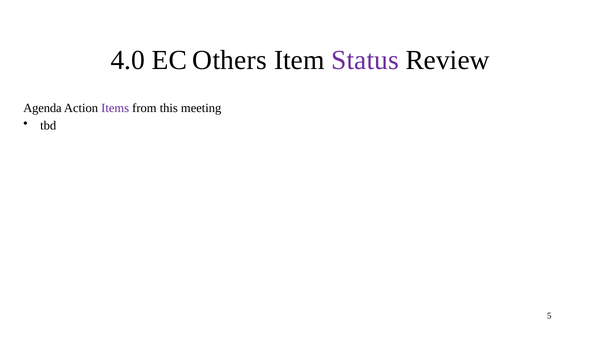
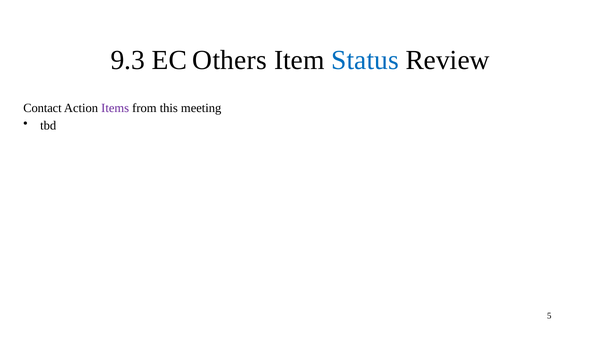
4.0: 4.0 -> 9.3 (128, 60)
Status colour: purple -> blue (365, 60)
Agenda: Agenda -> Contact (42, 108)
